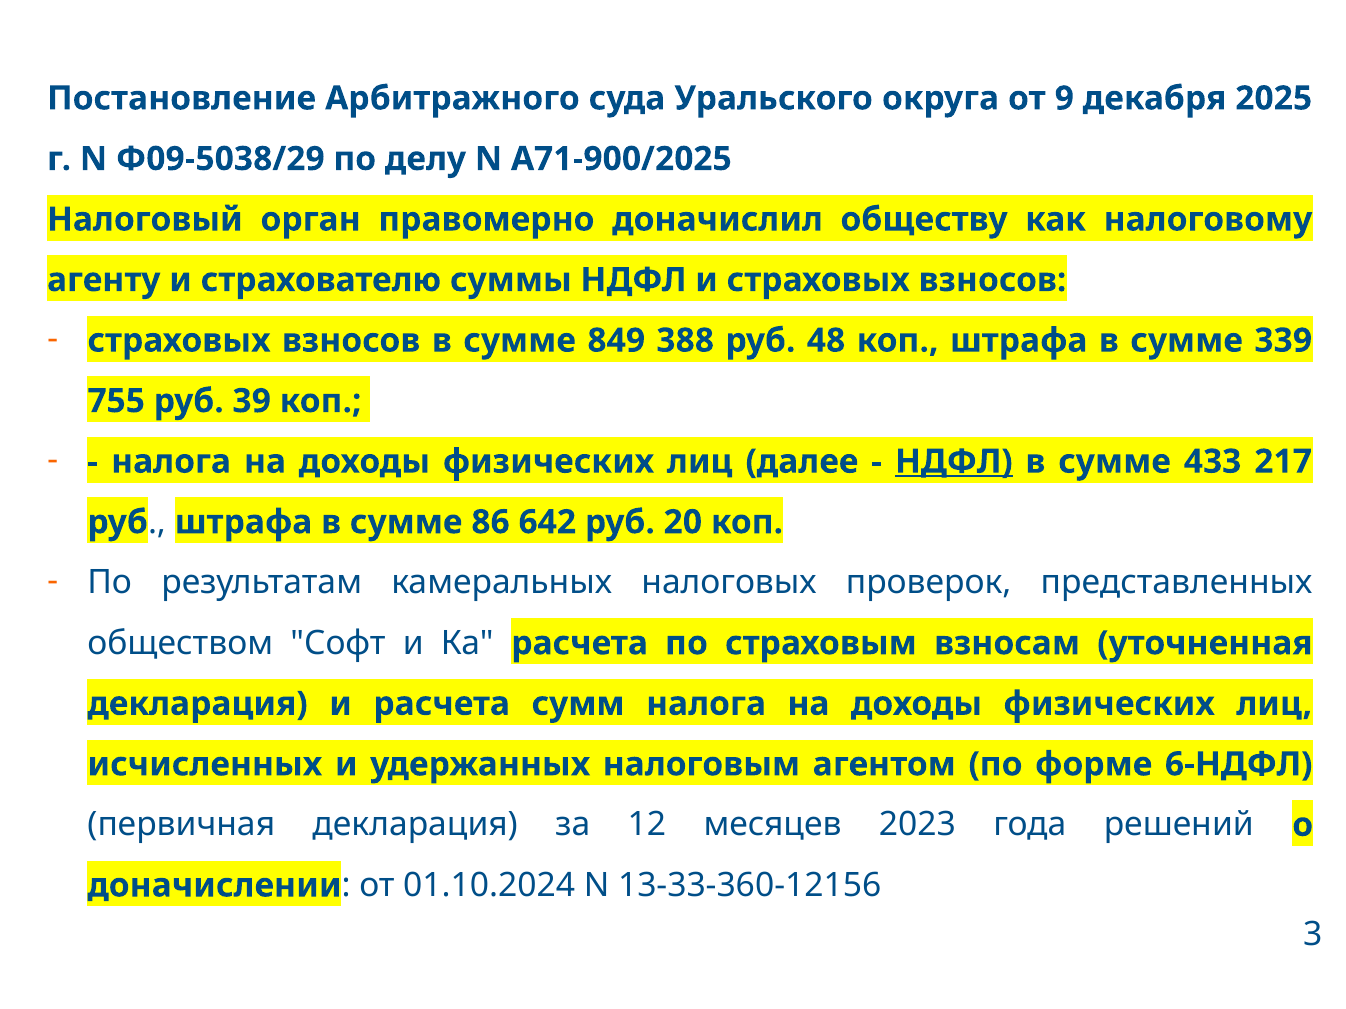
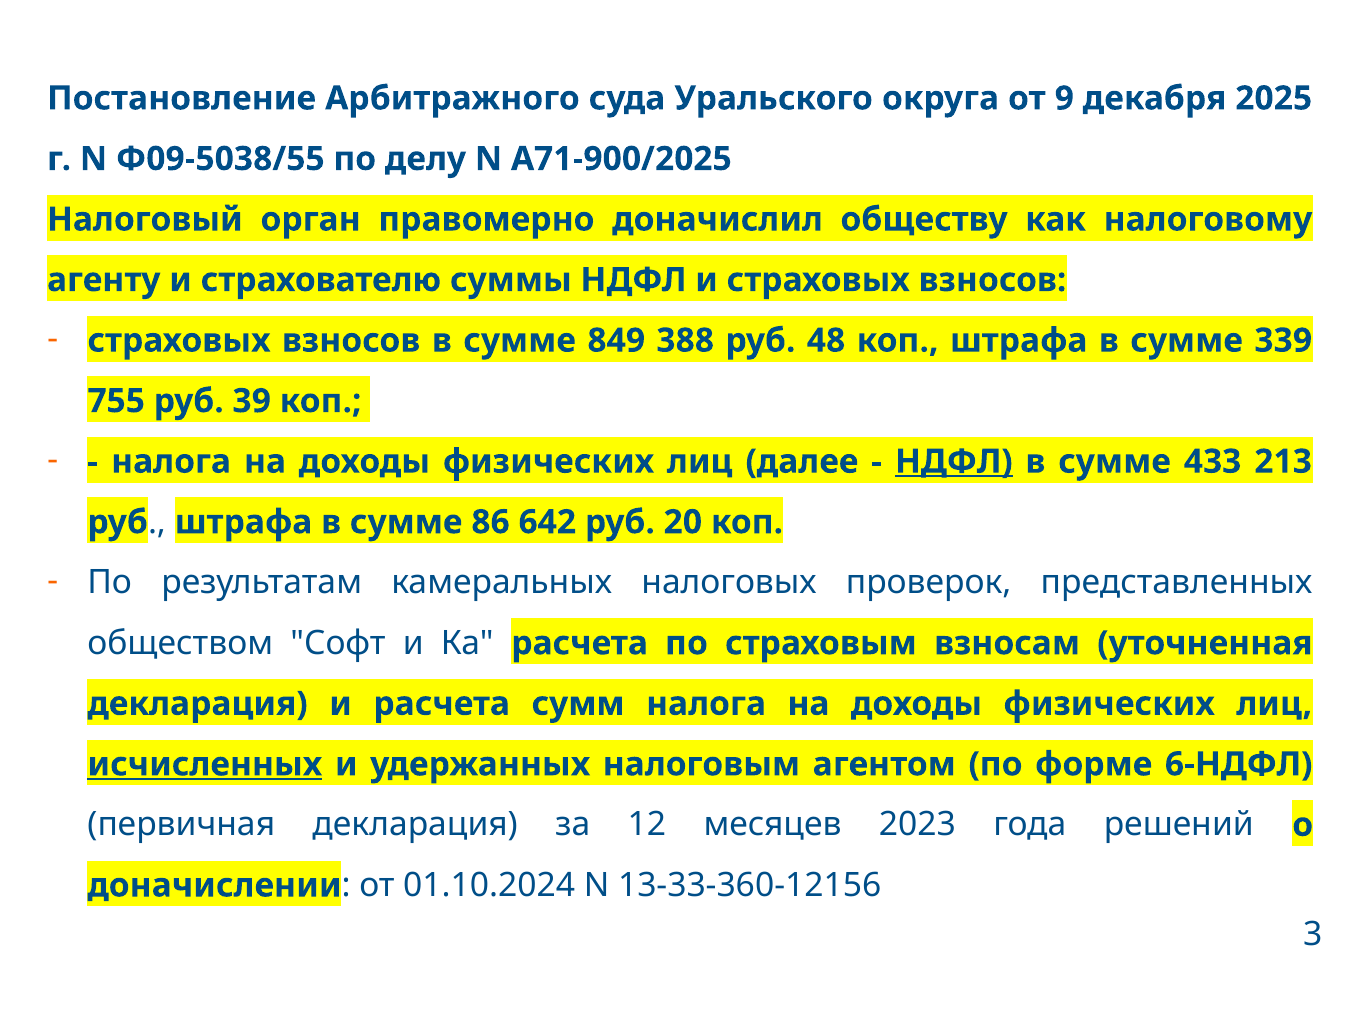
Ф09-5038/29: Ф09-5038/29 -> Ф09-5038/55 (220, 159)
217: 217 -> 213 (1283, 462)
исчисленных underline: none -> present (205, 765)
